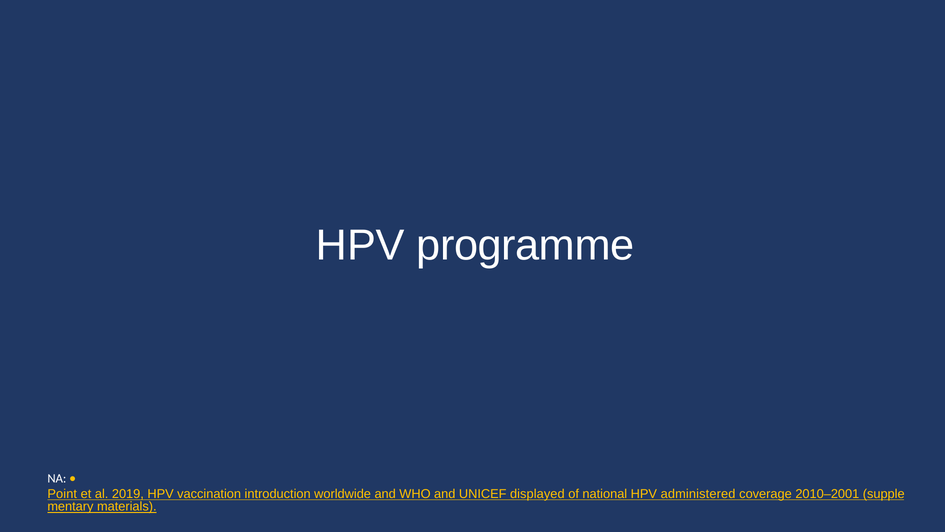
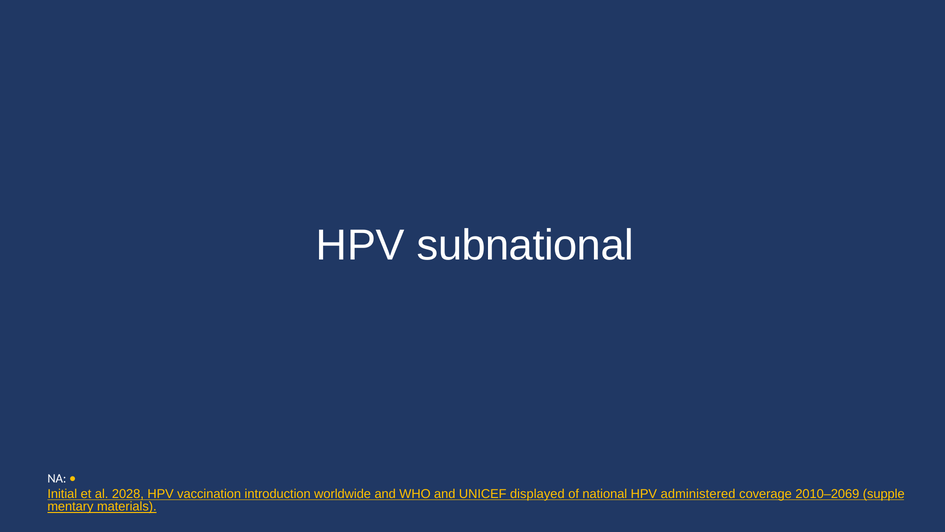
programme: programme -> subnational (525, 245)
Point: Point -> Initial (62, 494)
2019: 2019 -> 2028 (128, 494)
2010–2001: 2010–2001 -> 2010–2069 (827, 494)
